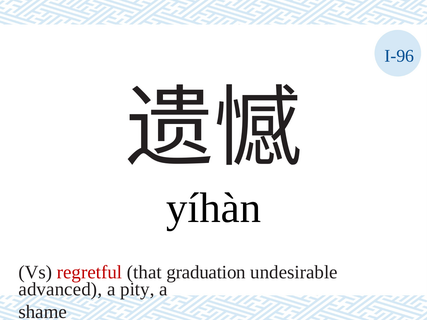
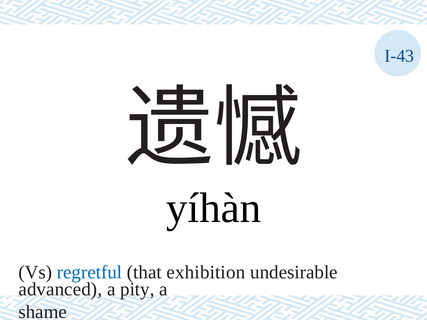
I-96: I-96 -> I-43 (399, 56)
regretful colour: red -> blue (90, 272)
graduation: graduation -> exhibition (206, 272)
